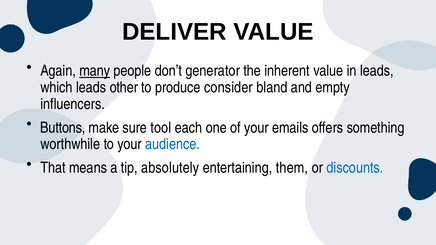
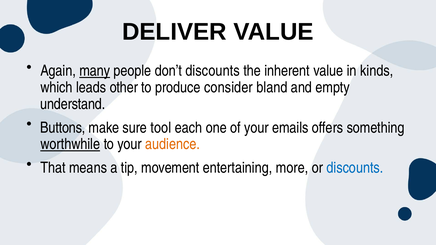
don’t generator: generator -> discounts (213, 71)
in leads: leads -> kinds (377, 71)
influencers: influencers -> understand (73, 104)
worthwhile underline: none -> present (70, 144)
audience colour: blue -> orange (173, 144)
absolutely: absolutely -> movement (170, 168)
them: them -> more (292, 168)
